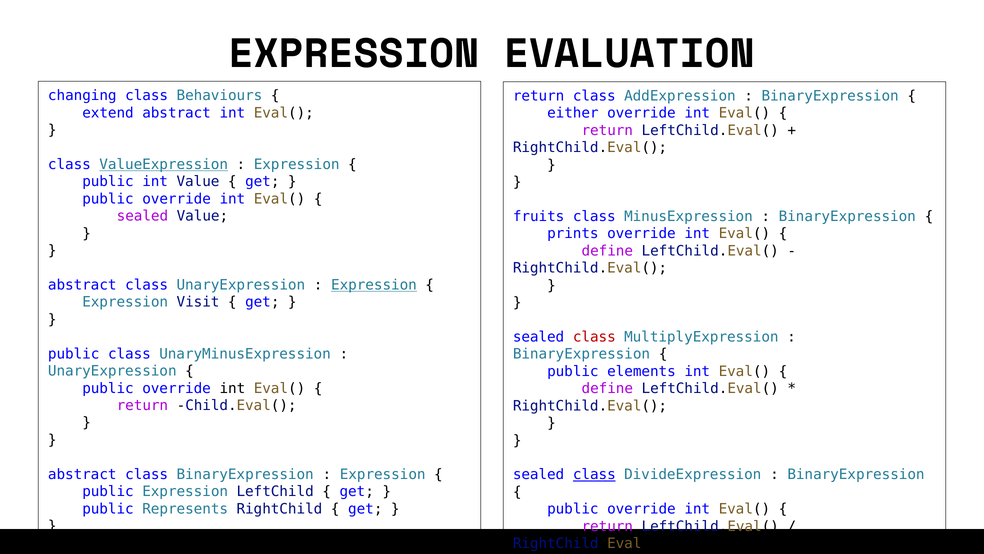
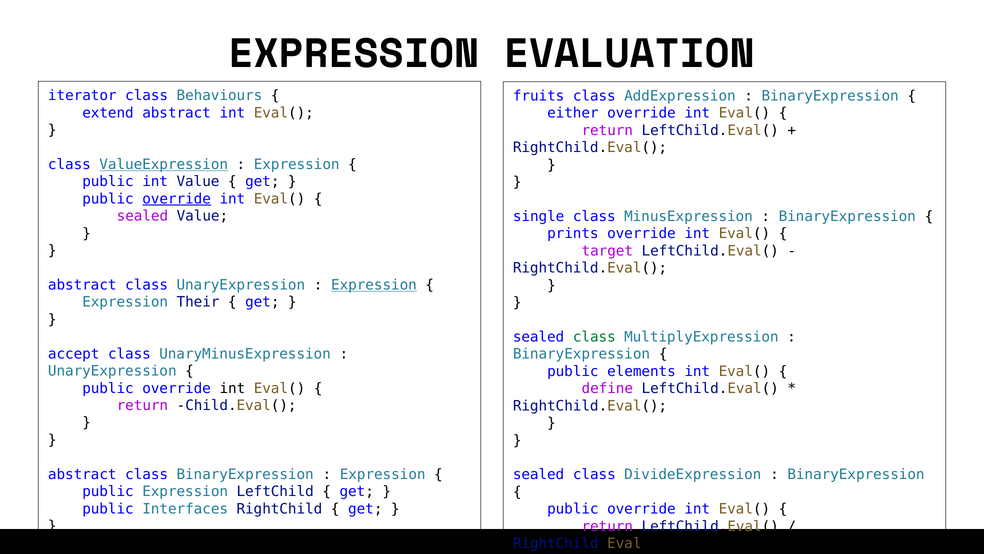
changing: changing -> iterator (82, 96)
return: return -> fruits (539, 96)
override underline: none -> present (177, 199)
fruits: fruits -> single (539, 216)
define: define -> target (607, 251)
Visit: Visit -> Their (198, 302)
class colour: red -> green (594, 337)
public: public -> accept (74, 354)
class underline: present -> none (594, 474)
Represents: Represents -> Interfaces (185, 508)
